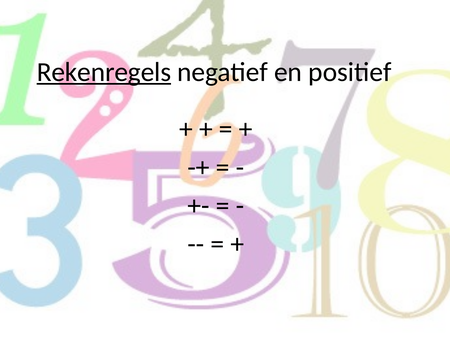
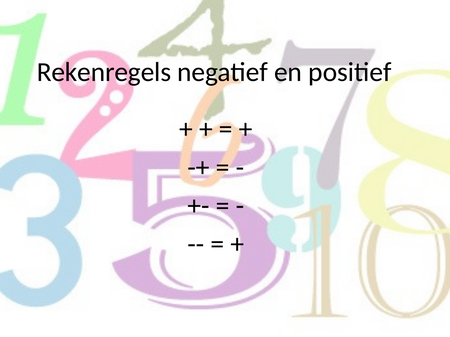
Rekenregels underline: present -> none (104, 72)
